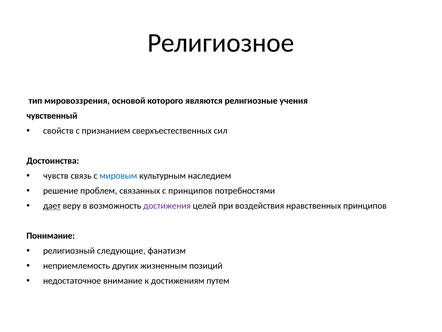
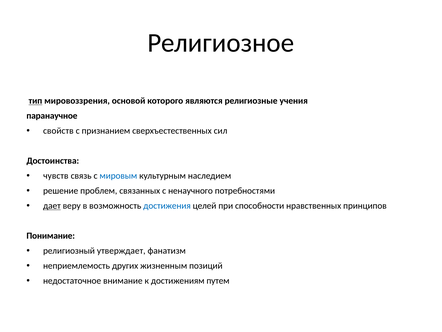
тип underline: none -> present (35, 101)
чувственный: чувственный -> паранаучное (52, 116)
с принципов: принципов -> ненаучного (190, 191)
достижения colour: purple -> blue (167, 206)
воздействия: воздействия -> способности (260, 206)
следующие: следующие -> утверждает (121, 251)
